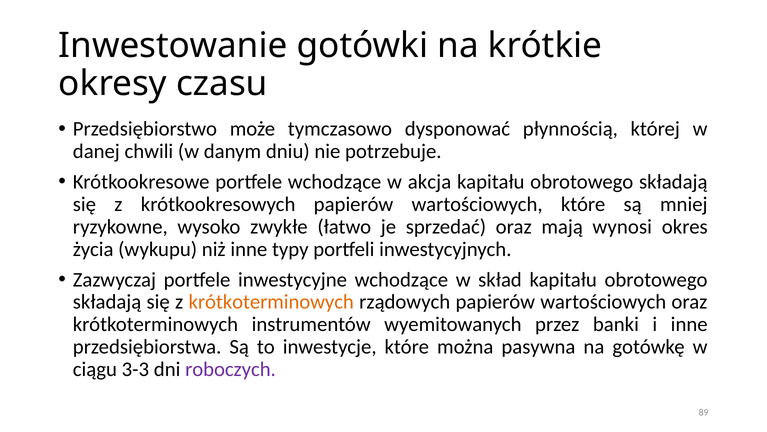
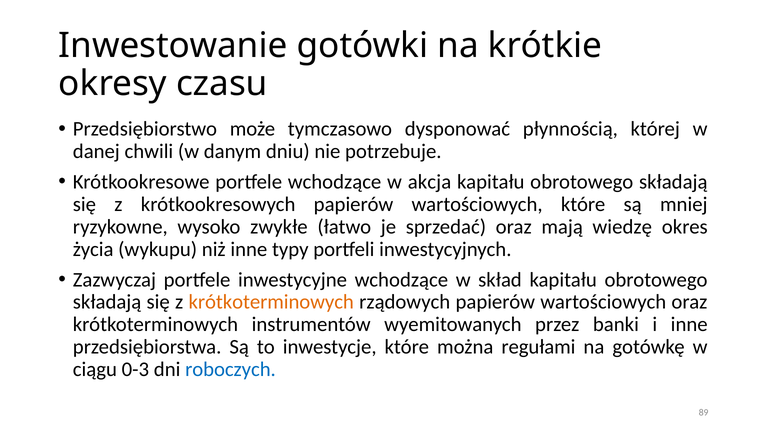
wynosi: wynosi -> wiedzę (622, 226)
pasywna: pasywna -> regułami (538, 347)
3-3: 3-3 -> 0-3 (135, 369)
roboczych colour: purple -> blue (230, 369)
